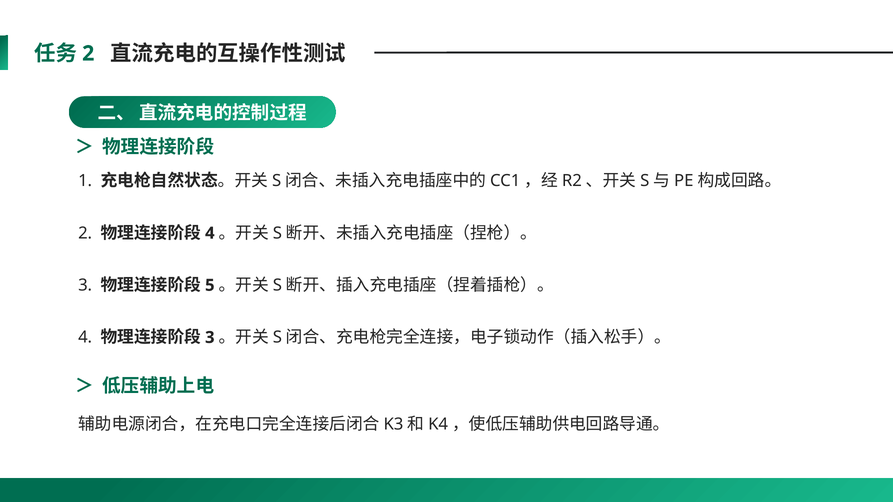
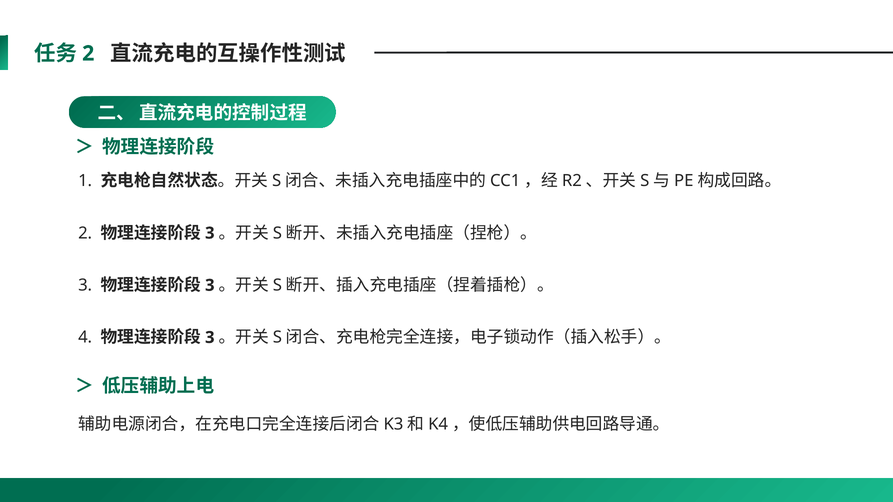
4: 4 -> 3 (210, 233)
5: 5 -> 3 (210, 285)
